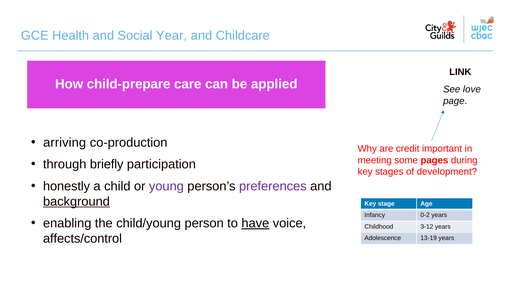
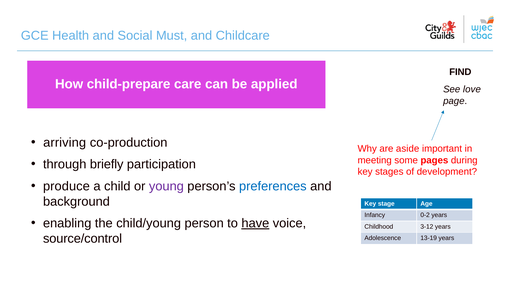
Year: Year -> Must (172, 36)
LINK: LINK -> FIND (460, 72)
credit: credit -> aside (408, 149)
honestly: honestly -> produce (66, 186)
preferences colour: purple -> blue (273, 186)
background underline: present -> none (76, 202)
affects/control: affects/control -> source/control (83, 239)
